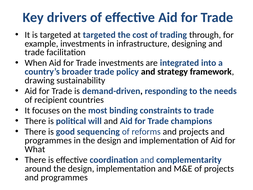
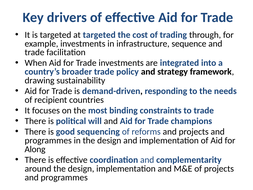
designing: designing -> sequence (189, 44)
What: What -> Along (35, 149)
